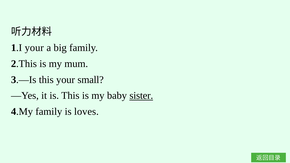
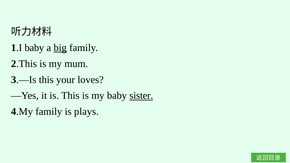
1.I your: your -> baby (34, 48)
big underline: none -> present (60, 48)
small: small -> loves (91, 80)
loves: loves -> plays (86, 112)
